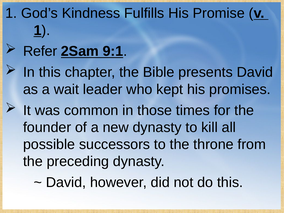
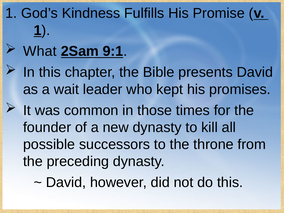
Refer: Refer -> What (40, 51)
